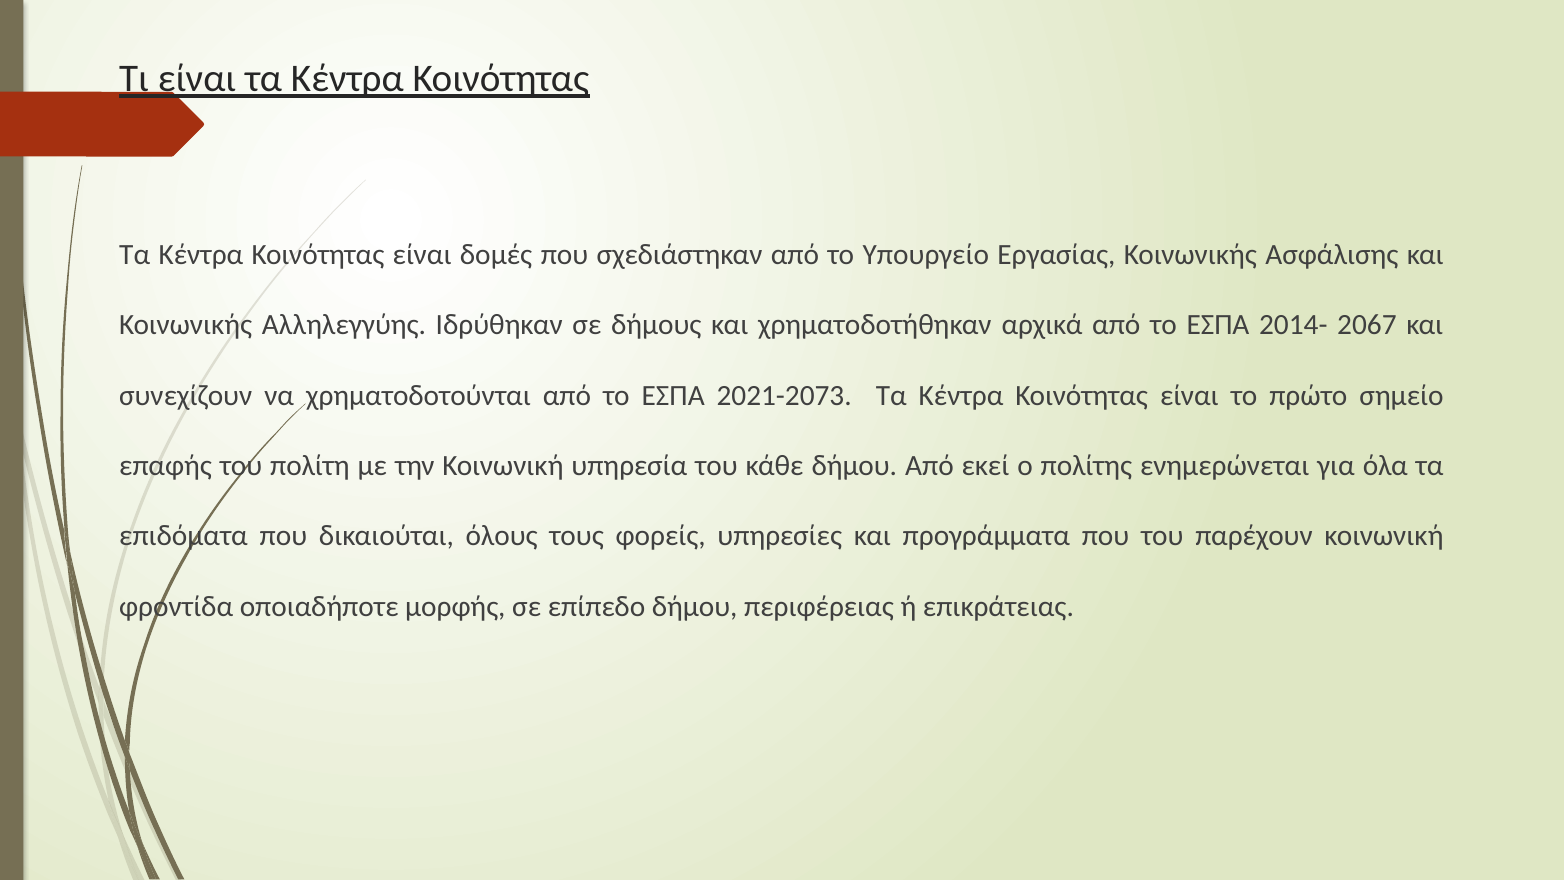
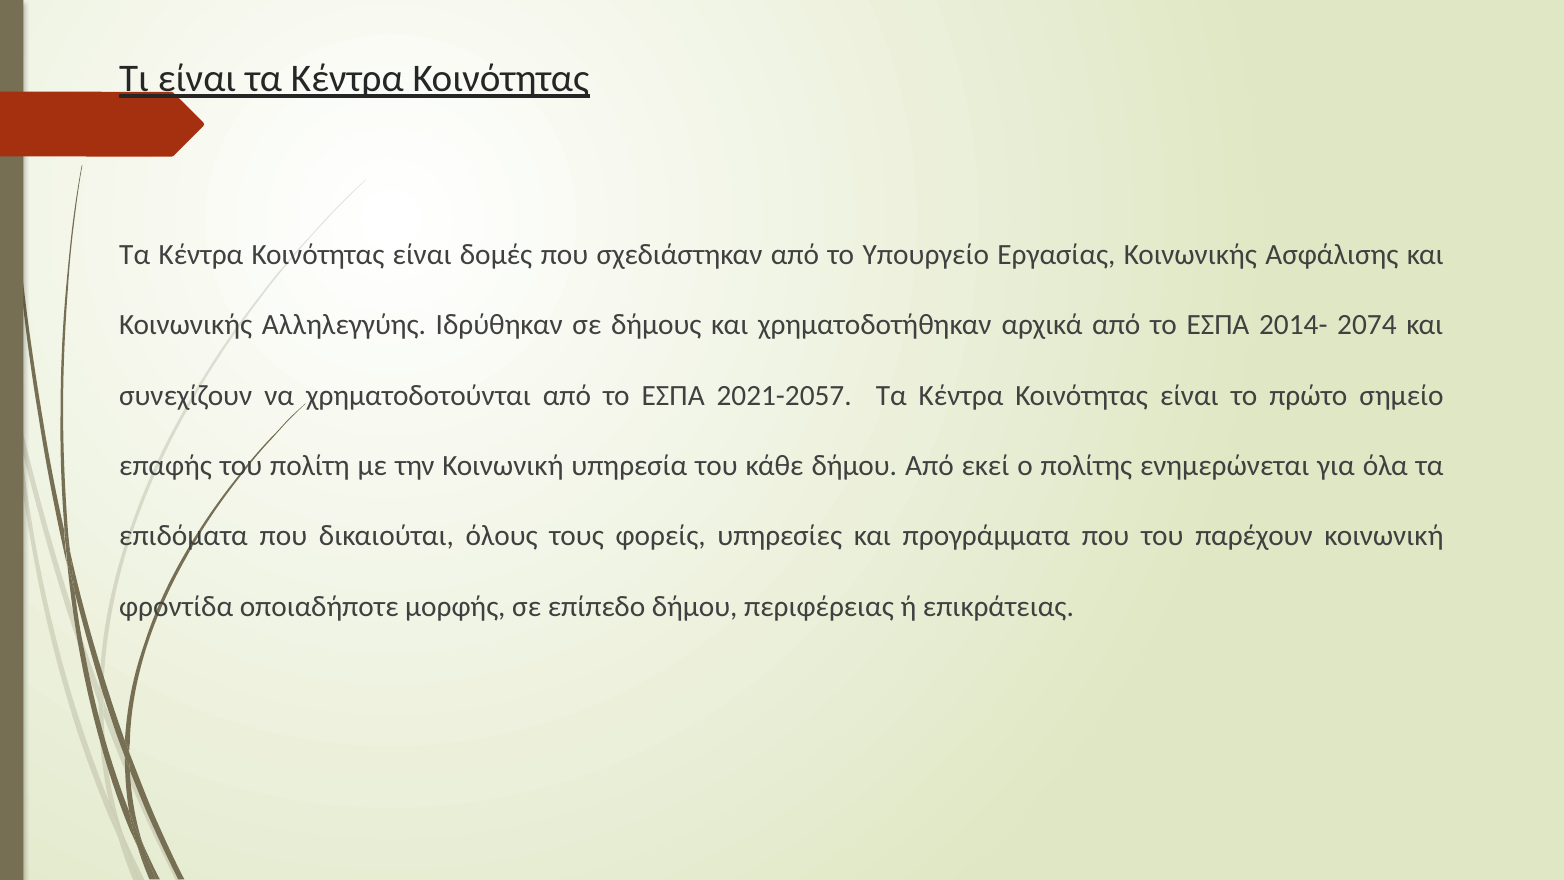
2067: 2067 -> 2074 (1367, 325)
2021-2073: 2021-2073 -> 2021-2057 (784, 395)
